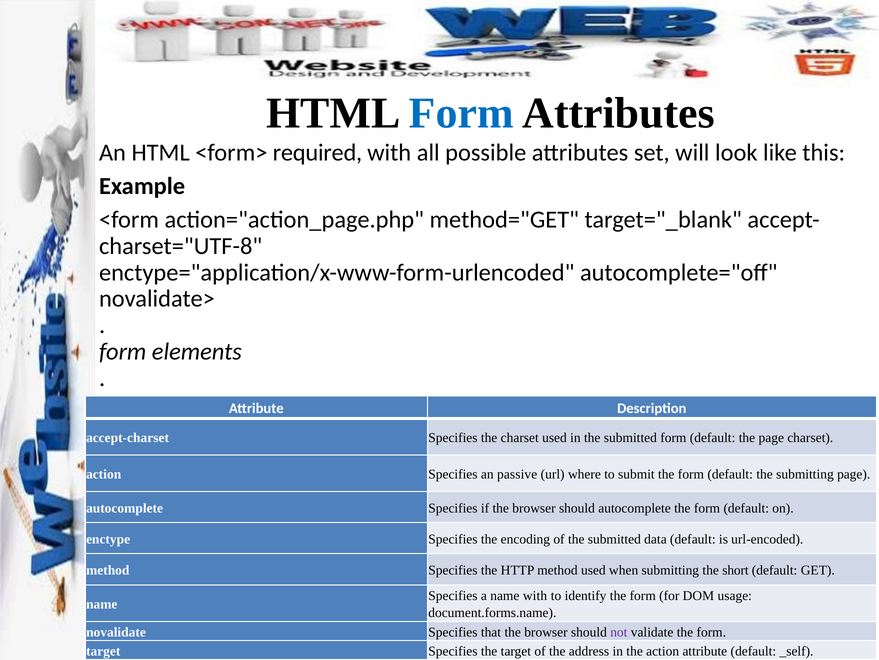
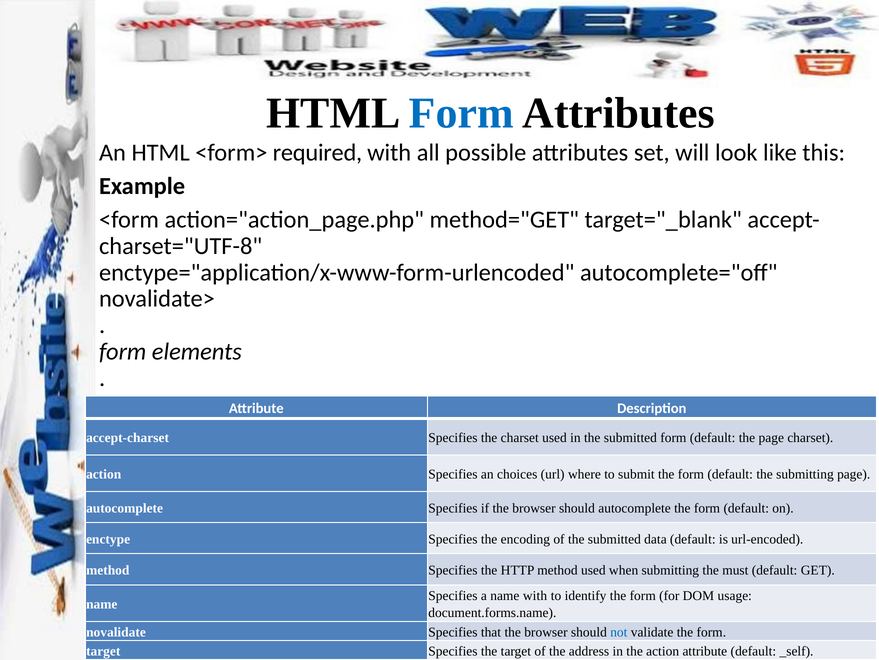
passive: passive -> choices (517, 474)
short: short -> must (735, 570)
not colour: purple -> blue (619, 631)
